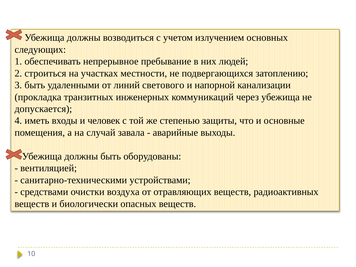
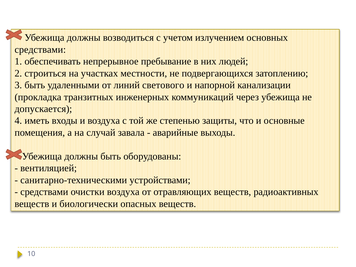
следующих: следующих -> средствами (40, 50)
и человек: человек -> воздуха (104, 121)
